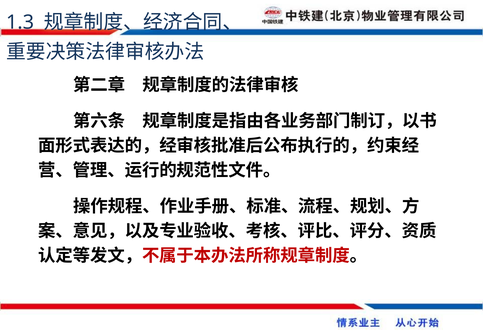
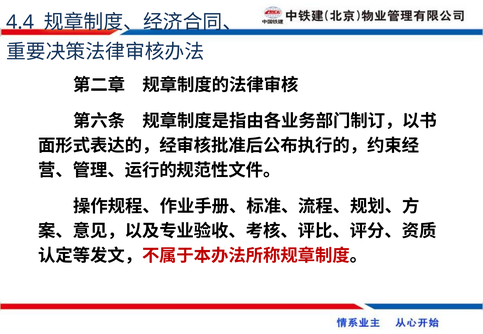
1.3: 1.3 -> 4.4 (20, 22)
